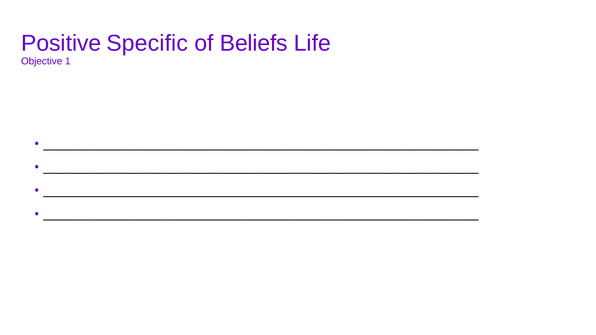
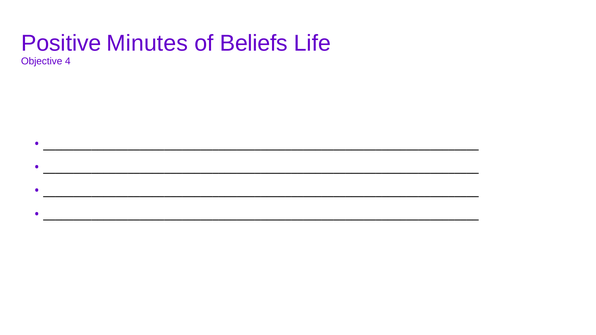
Specific: Specific -> Minutes (147, 43)
1: 1 -> 4 (68, 61)
